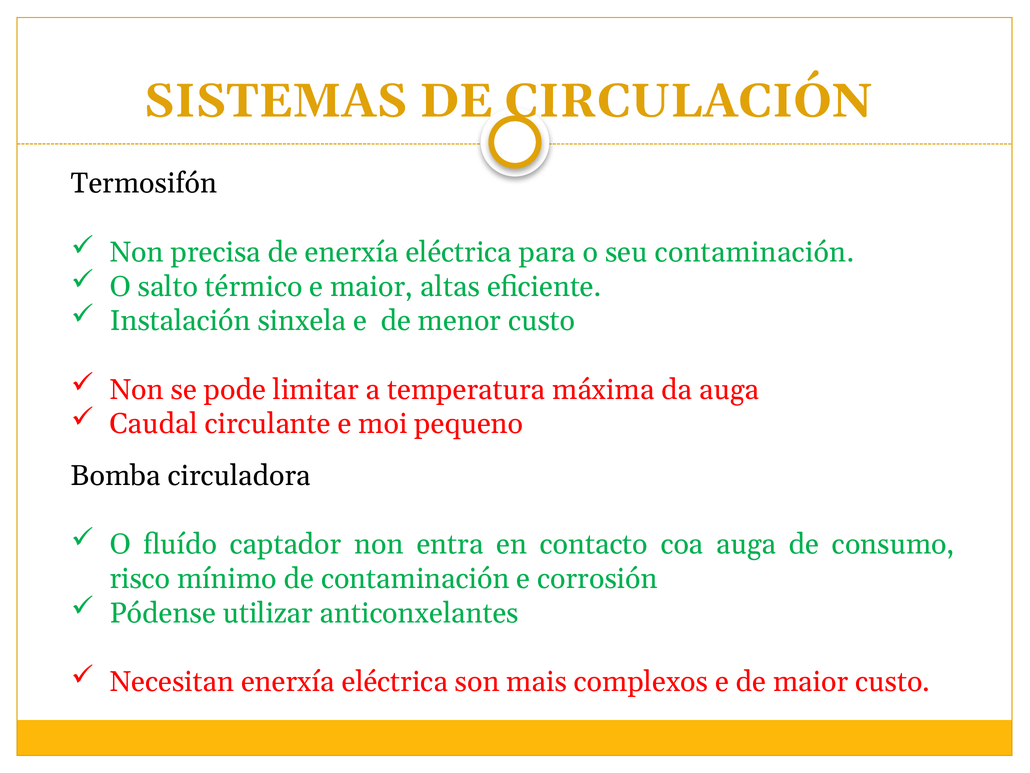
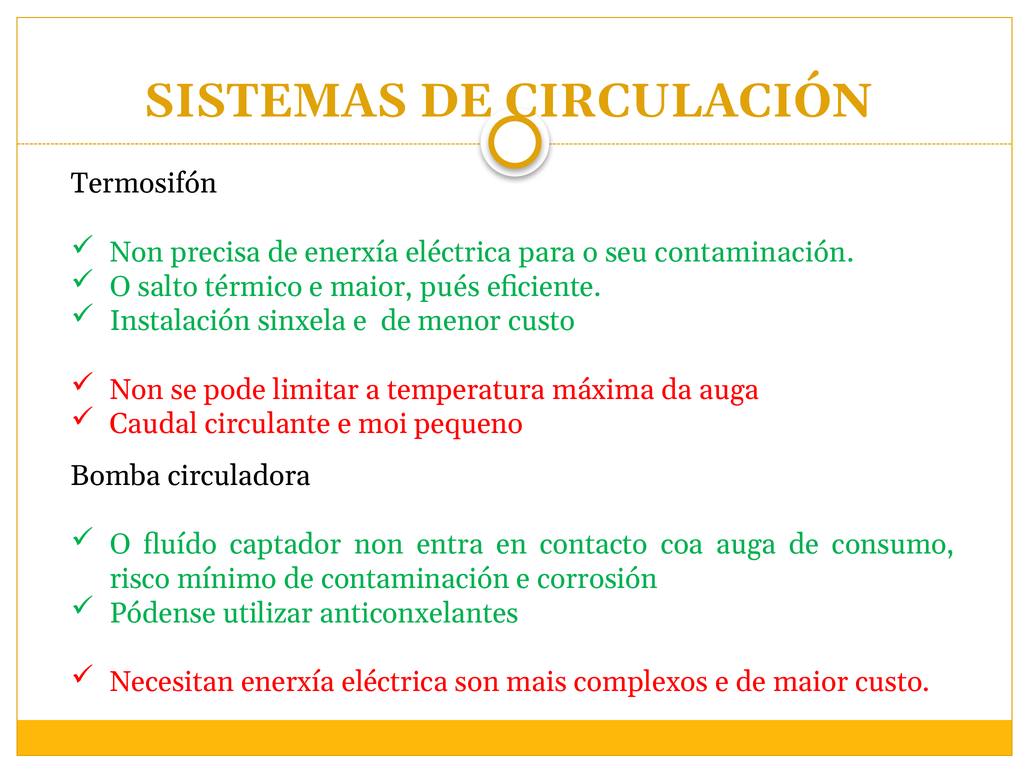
altas: altas -> pués (450, 286)
